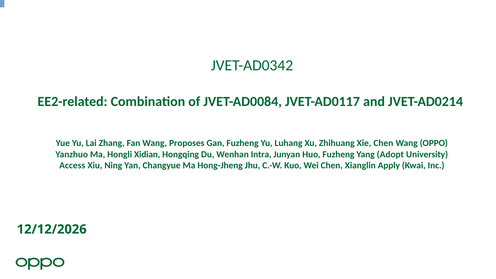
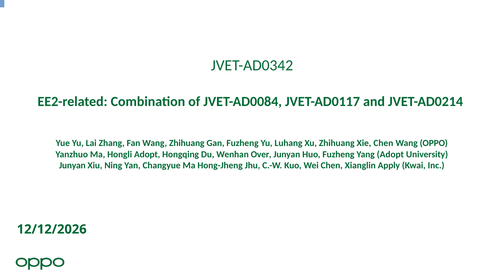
Wang Proposes: Proposes -> Zhihuang (187, 143)
Hongli Xidian: Xidian -> Adopt (147, 154)
Intra: Intra -> Over (261, 154)
Access: Access -> Junyan (72, 165)
